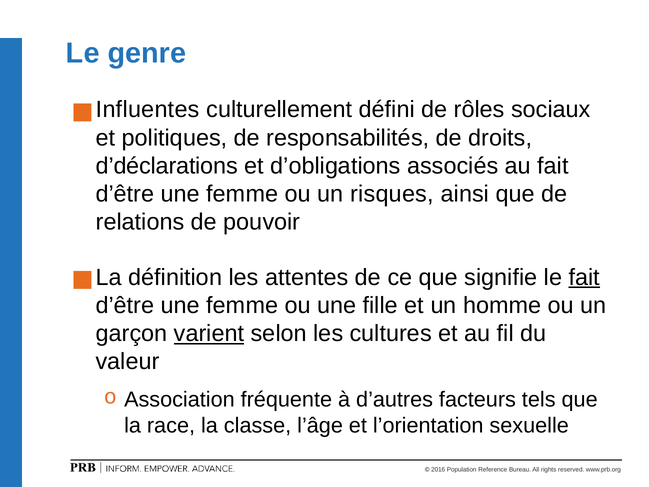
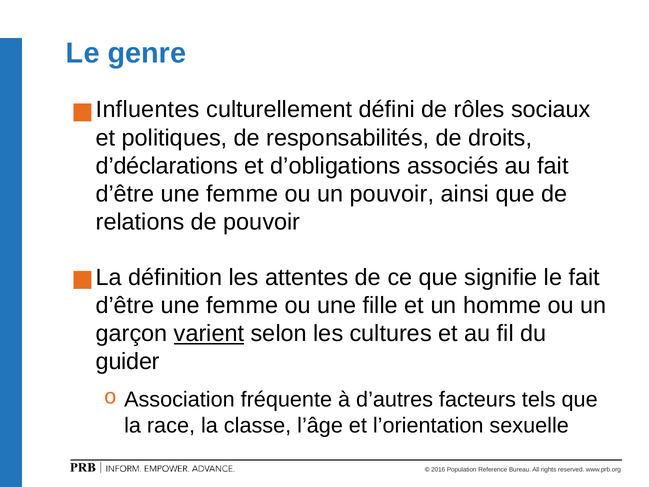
un risques: risques -> pouvoir (392, 194)
fait underline: present -> none (584, 277)
valeur: valeur -> guider (128, 362)
